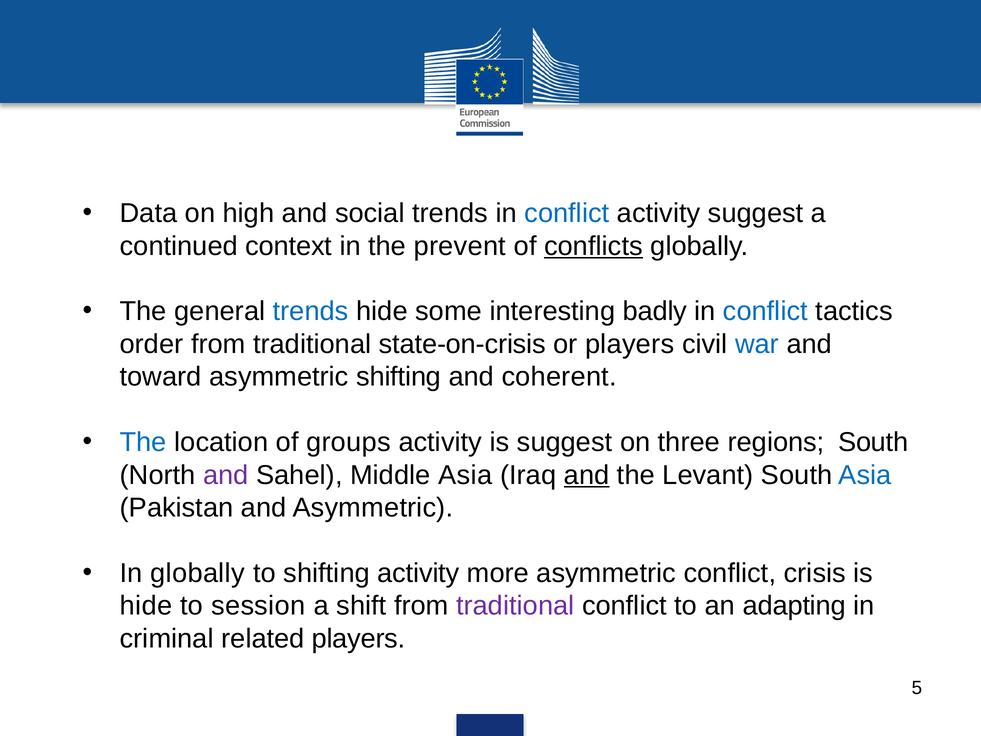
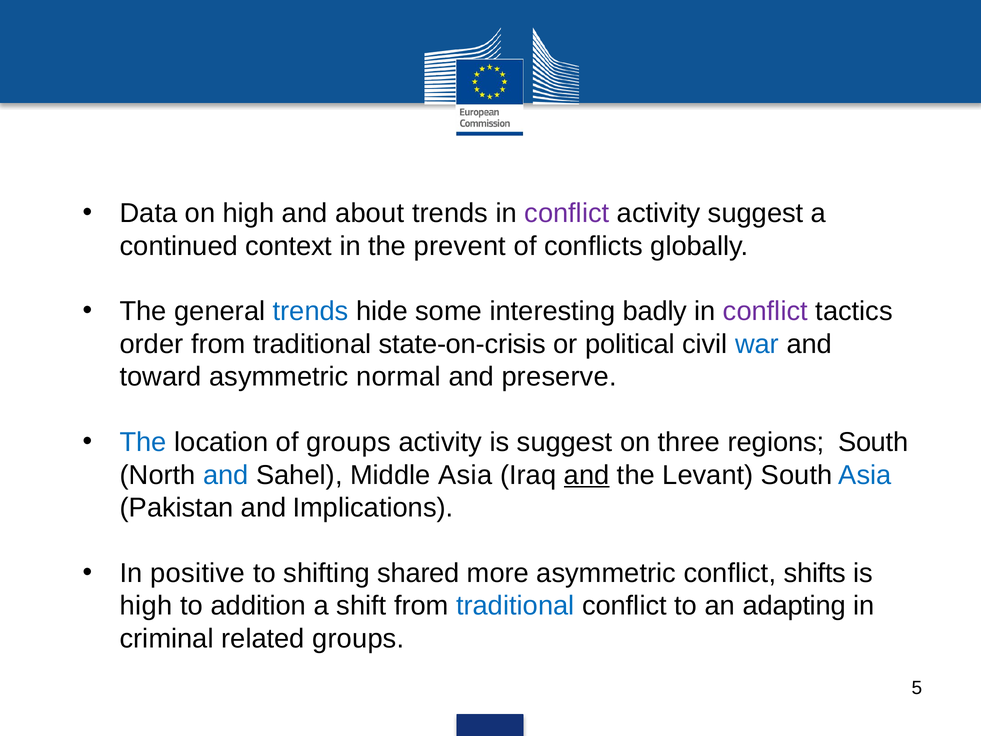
social: social -> about (370, 213)
conflict colour: blue -> purple (567, 213)
conflicts underline: present -> none (593, 246)
conflict colour: blue -> purple (765, 311)
or players: players -> political (630, 344)
asymmetric shifting: shifting -> normal (398, 377)
coherent: coherent -> preserve (559, 377)
and colour: purple -> blue (226, 475)
and Asymmetric: Asymmetric -> Implications (373, 508)
In globally: globally -> positive (198, 573)
shifting activity: activity -> shared (418, 573)
crisis: crisis -> shifts (815, 573)
hide: hide -> high (146, 606)
session: session -> addition (258, 606)
traditional colour: purple -> blue (515, 606)
related players: players -> groups (358, 638)
